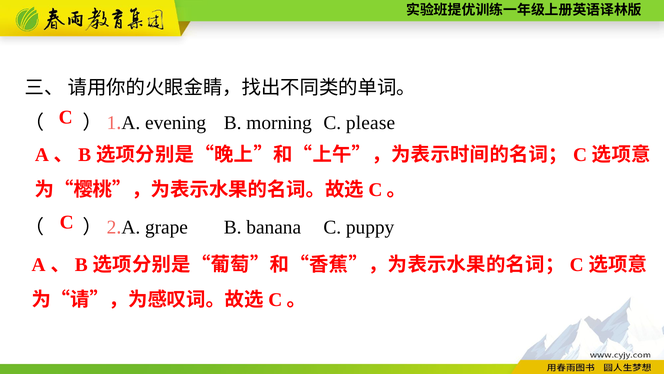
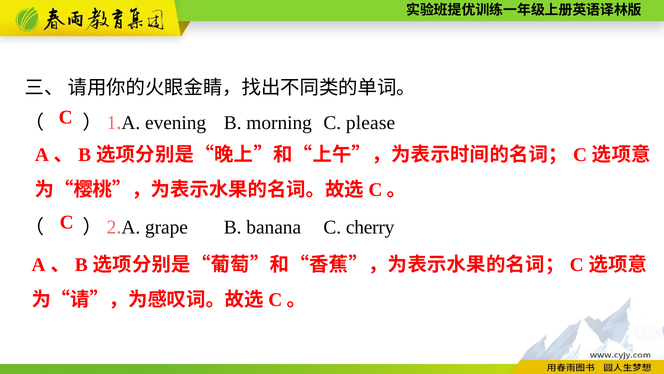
puppy: puppy -> cherry (370, 227)
